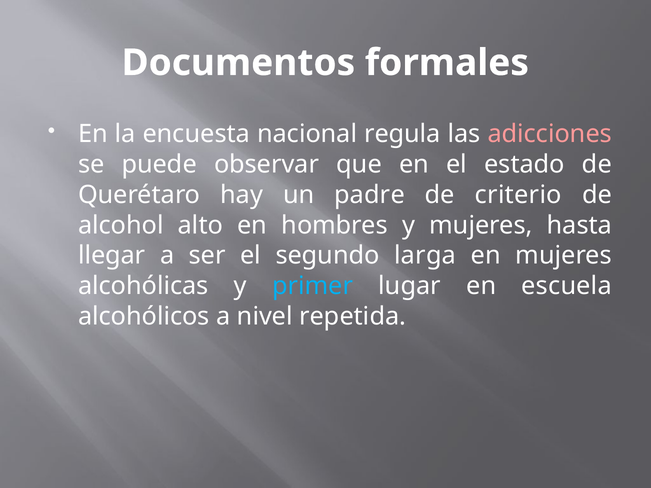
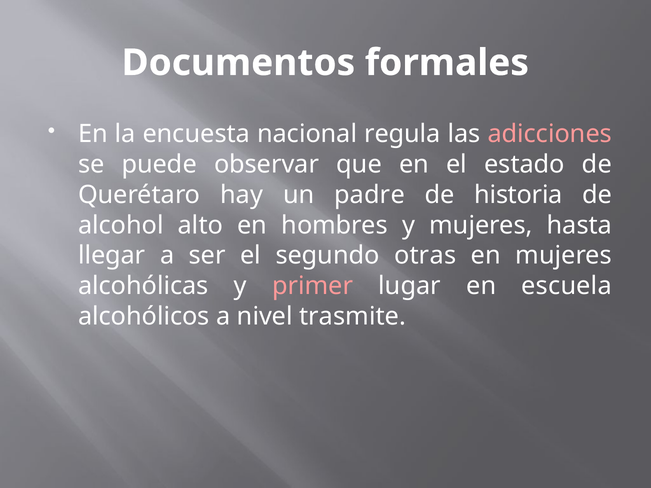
criterio: criterio -> historia (519, 195)
larga: larga -> otras (425, 256)
primer colour: light blue -> pink (313, 286)
repetida: repetida -> trasmite (353, 316)
